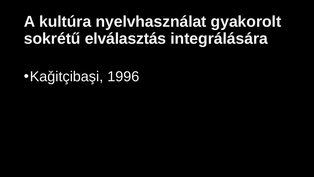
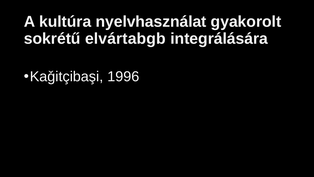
elválasztás: elválasztás -> elvártabgb (125, 39)
